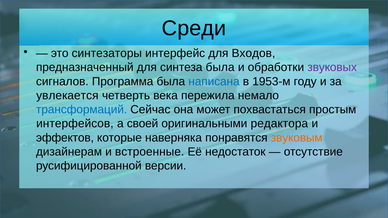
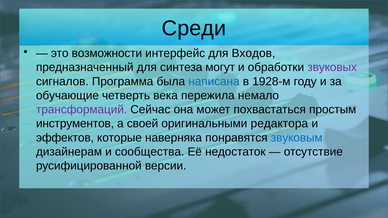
синтезаторы: синтезаторы -> возможности (107, 53)
синтеза была: была -> могут (220, 67)
1953-м: 1953-м -> 1928-м (271, 82)
увлекается: увлекается -> обучающие (67, 96)
трансформаций colour: blue -> purple (82, 110)
интерфейсов: интерфейсов -> инструментов (75, 124)
звуковым colour: orange -> blue (297, 138)
встроенные: встроенные -> сообщества (150, 152)
